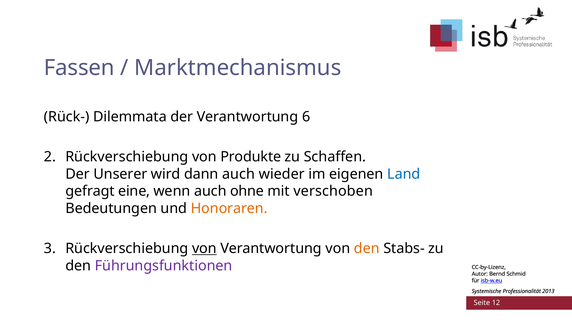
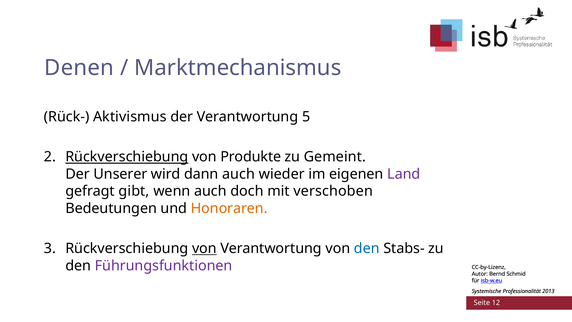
Fassen: Fassen -> Denen (79, 68)
Dilemmata: Dilemmata -> Aktivismus (130, 117)
6: 6 -> 5 (306, 117)
Rückverschiebung underline: none -> present (127, 157)
Schaffen: Schaffen -> Gemeint (335, 157)
Land colour: blue -> purple (404, 174)
eine: eine -> gibt (134, 191)
ohne: ohne -> doch (247, 191)
den colour: orange -> blue (367, 248)
